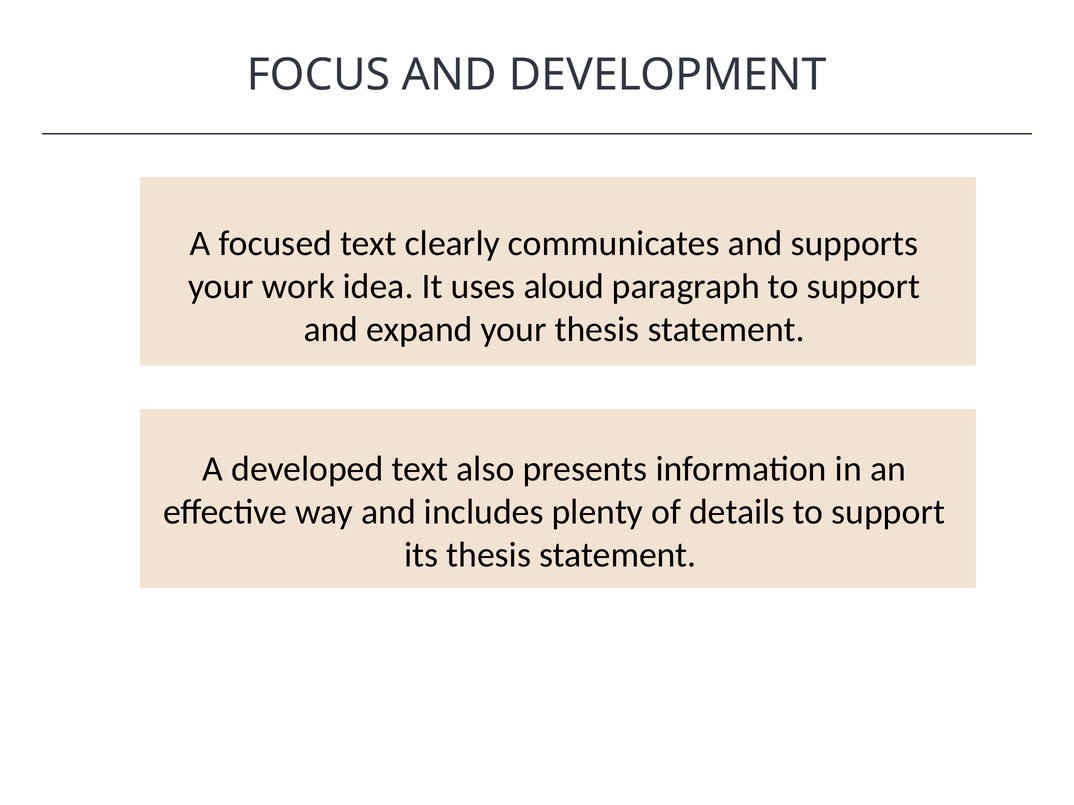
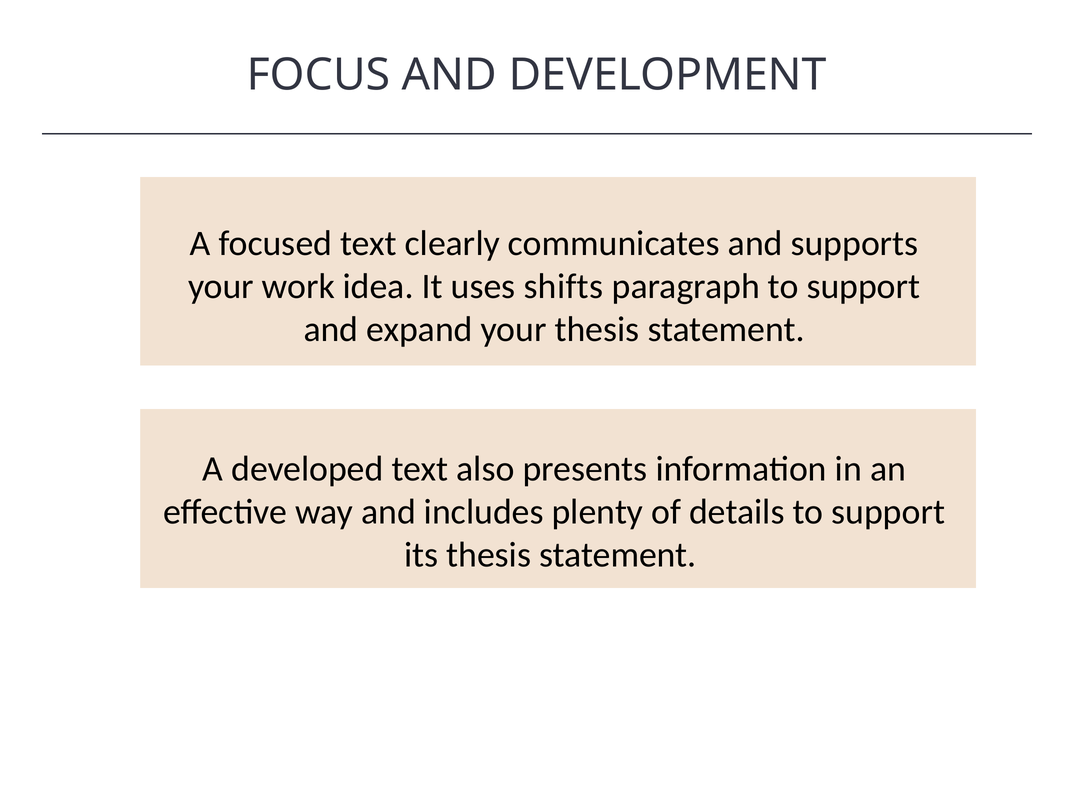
aloud: aloud -> shifts (563, 286)
